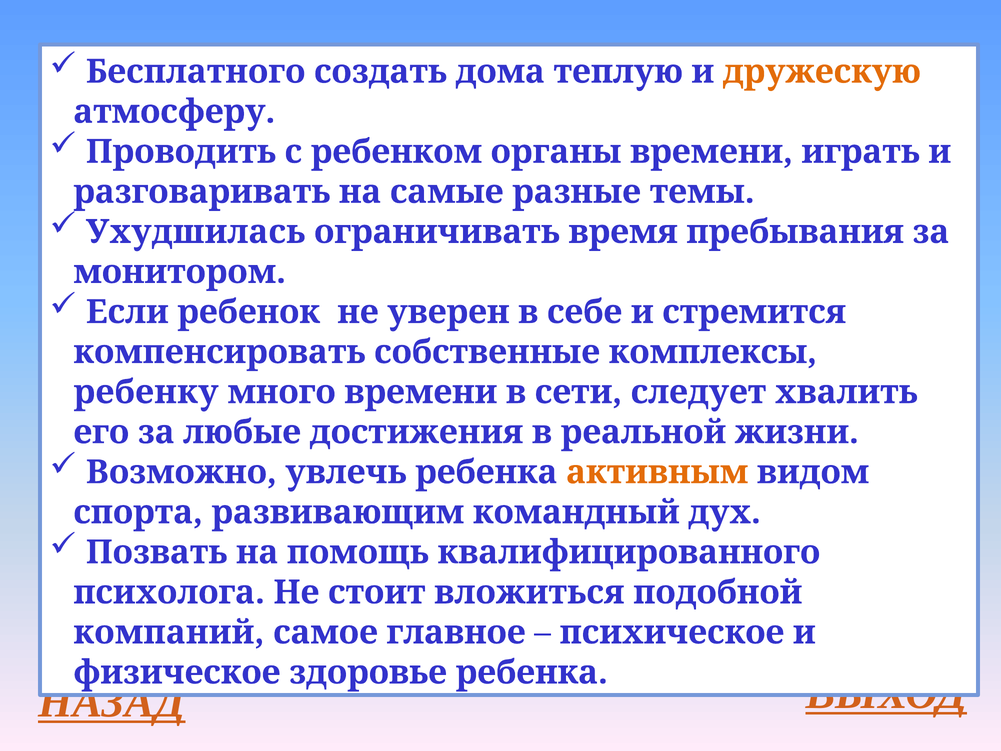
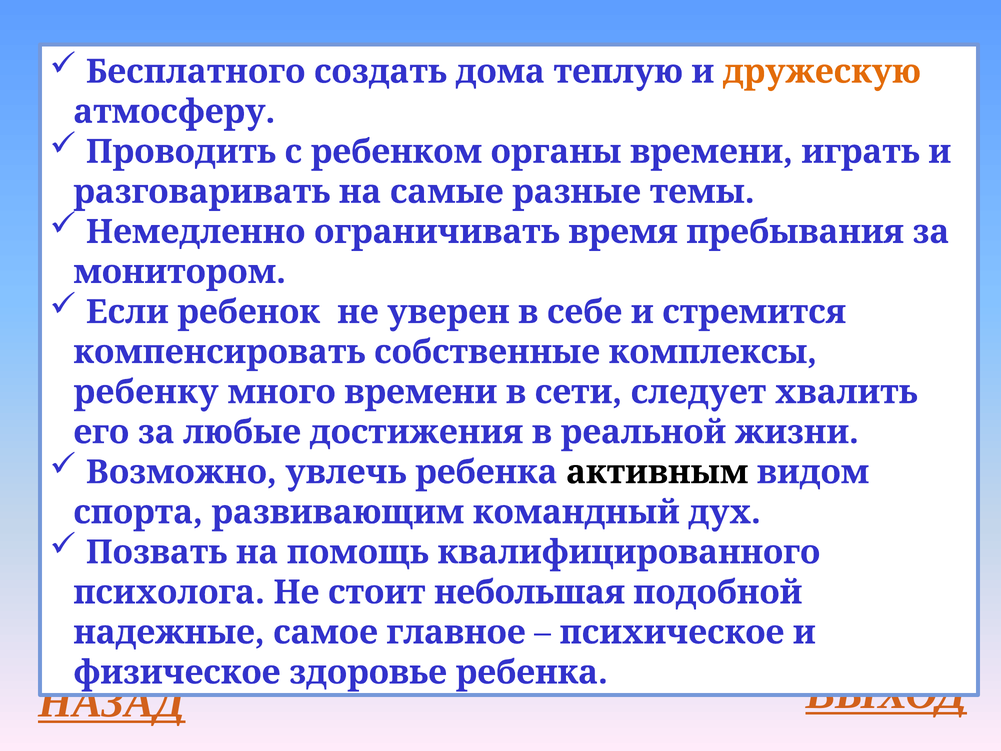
Ухудшилась: Ухудшилась -> Немедленно (196, 232)
активным colour: orange -> black (657, 472)
вложиться: вложиться -> небольшая (530, 592)
компаний: компаний -> надежные (169, 632)
